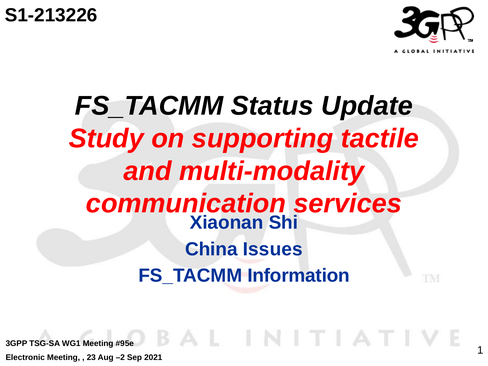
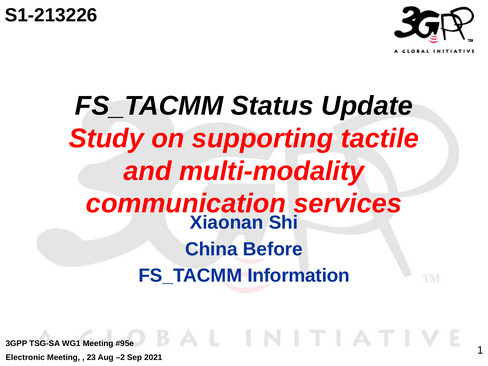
Issues: Issues -> Before (273, 249)
